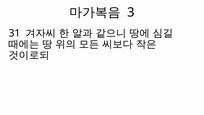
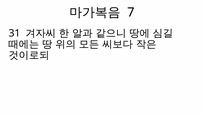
3: 3 -> 7 (131, 12)
